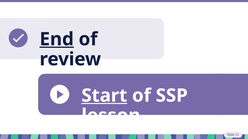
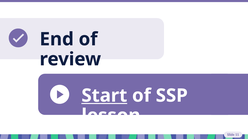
End underline: present -> none (57, 39)
